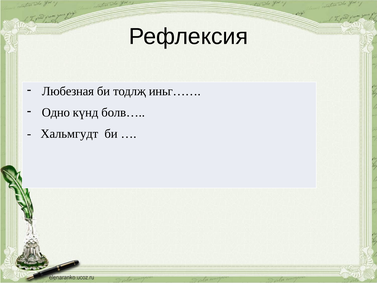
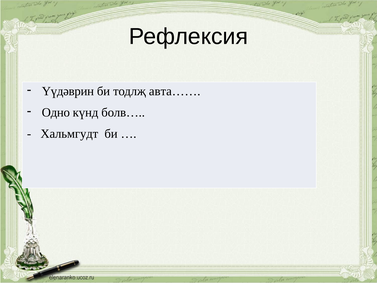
Любезная: Любезная -> Үүдəврин (68, 91)
иньг……: иньг…… -> авта…… (175, 91)
